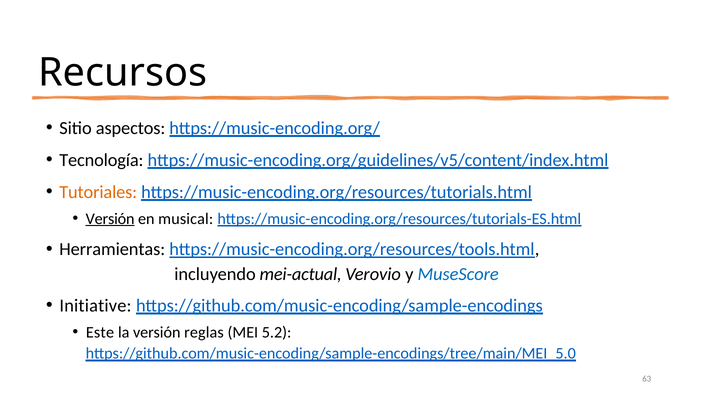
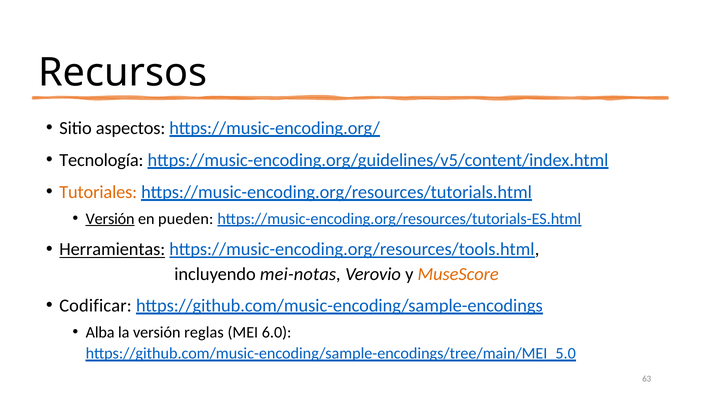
musical: musical -> pueden (186, 218)
Herramientas underline: none -> present (112, 249)
mei-actual: mei-actual -> mei-notas (300, 274)
MuseScore colour: blue -> orange (458, 274)
Initiative: Initiative -> Codificar (96, 305)
Este: Este -> Alba (100, 332)
5.2: 5.2 -> 6.0 (277, 332)
